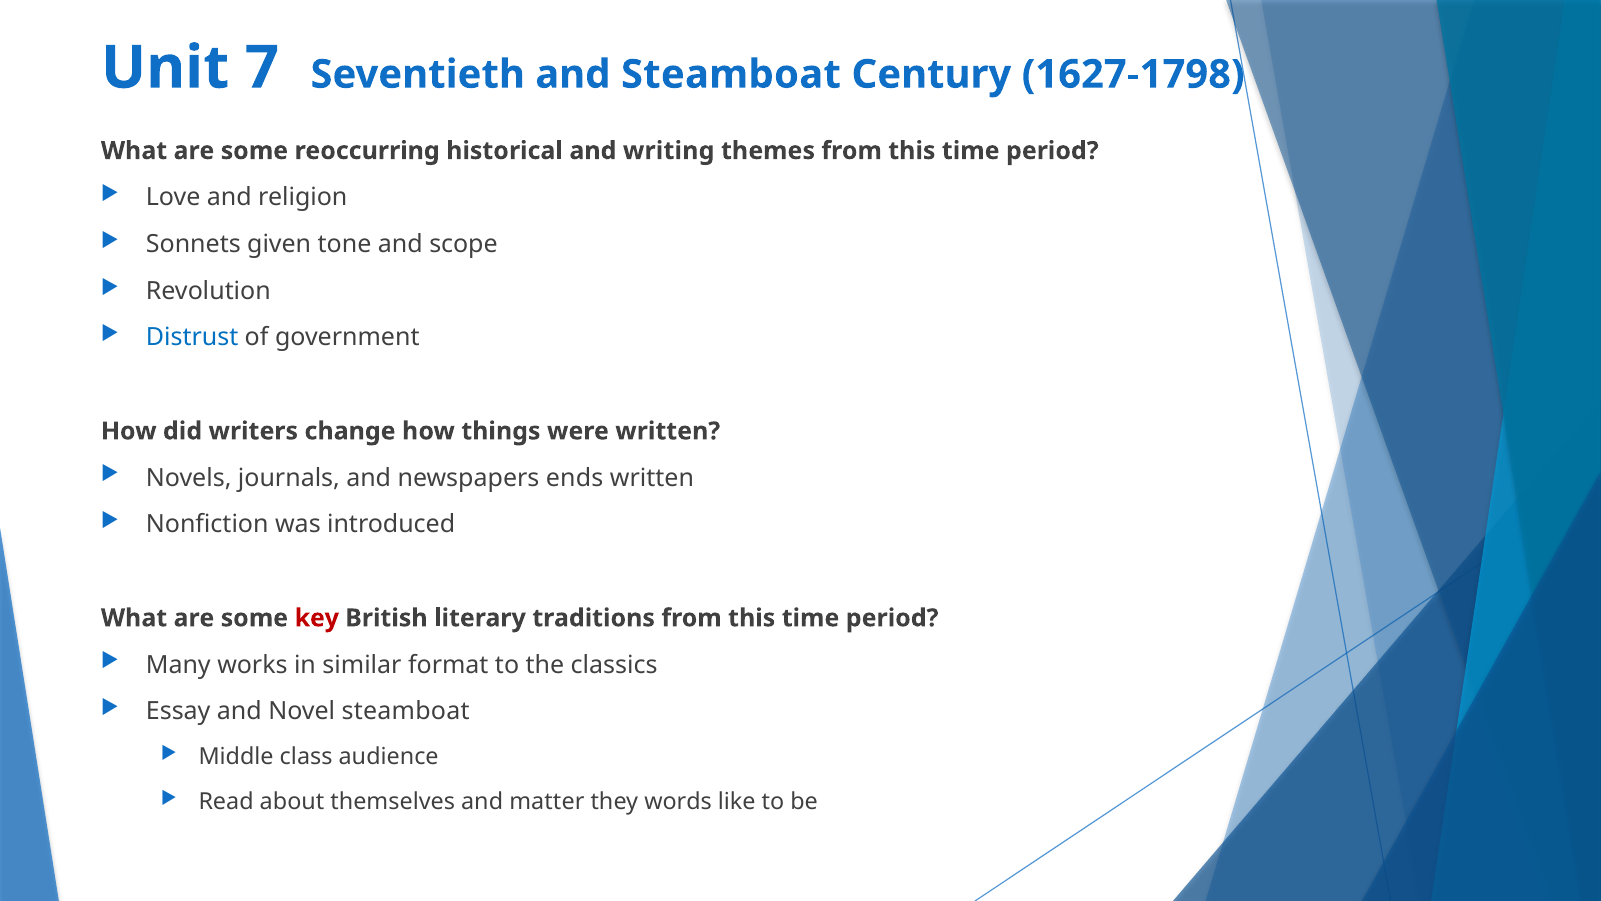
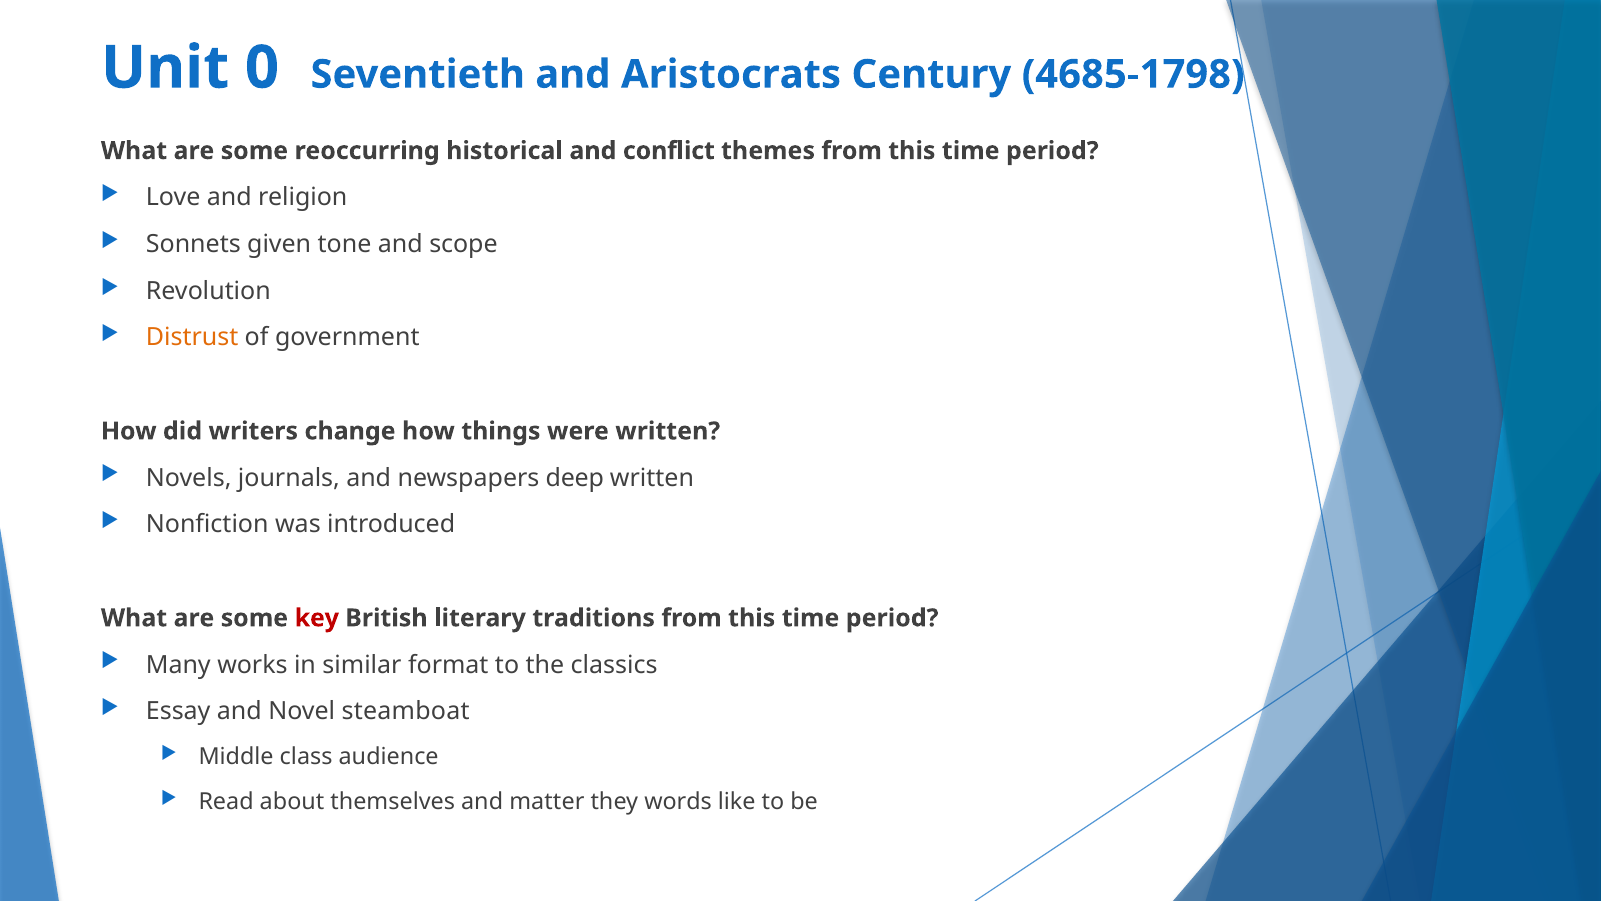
7: 7 -> 0 (262, 68)
and Steamboat: Steamboat -> Aristocrats (731, 74)
1627-1798: 1627-1798 -> 4685-1798 (1133, 74)
writing: writing -> conflict (669, 151)
Distrust colour: blue -> orange (192, 338)
ends: ends -> deep (575, 478)
